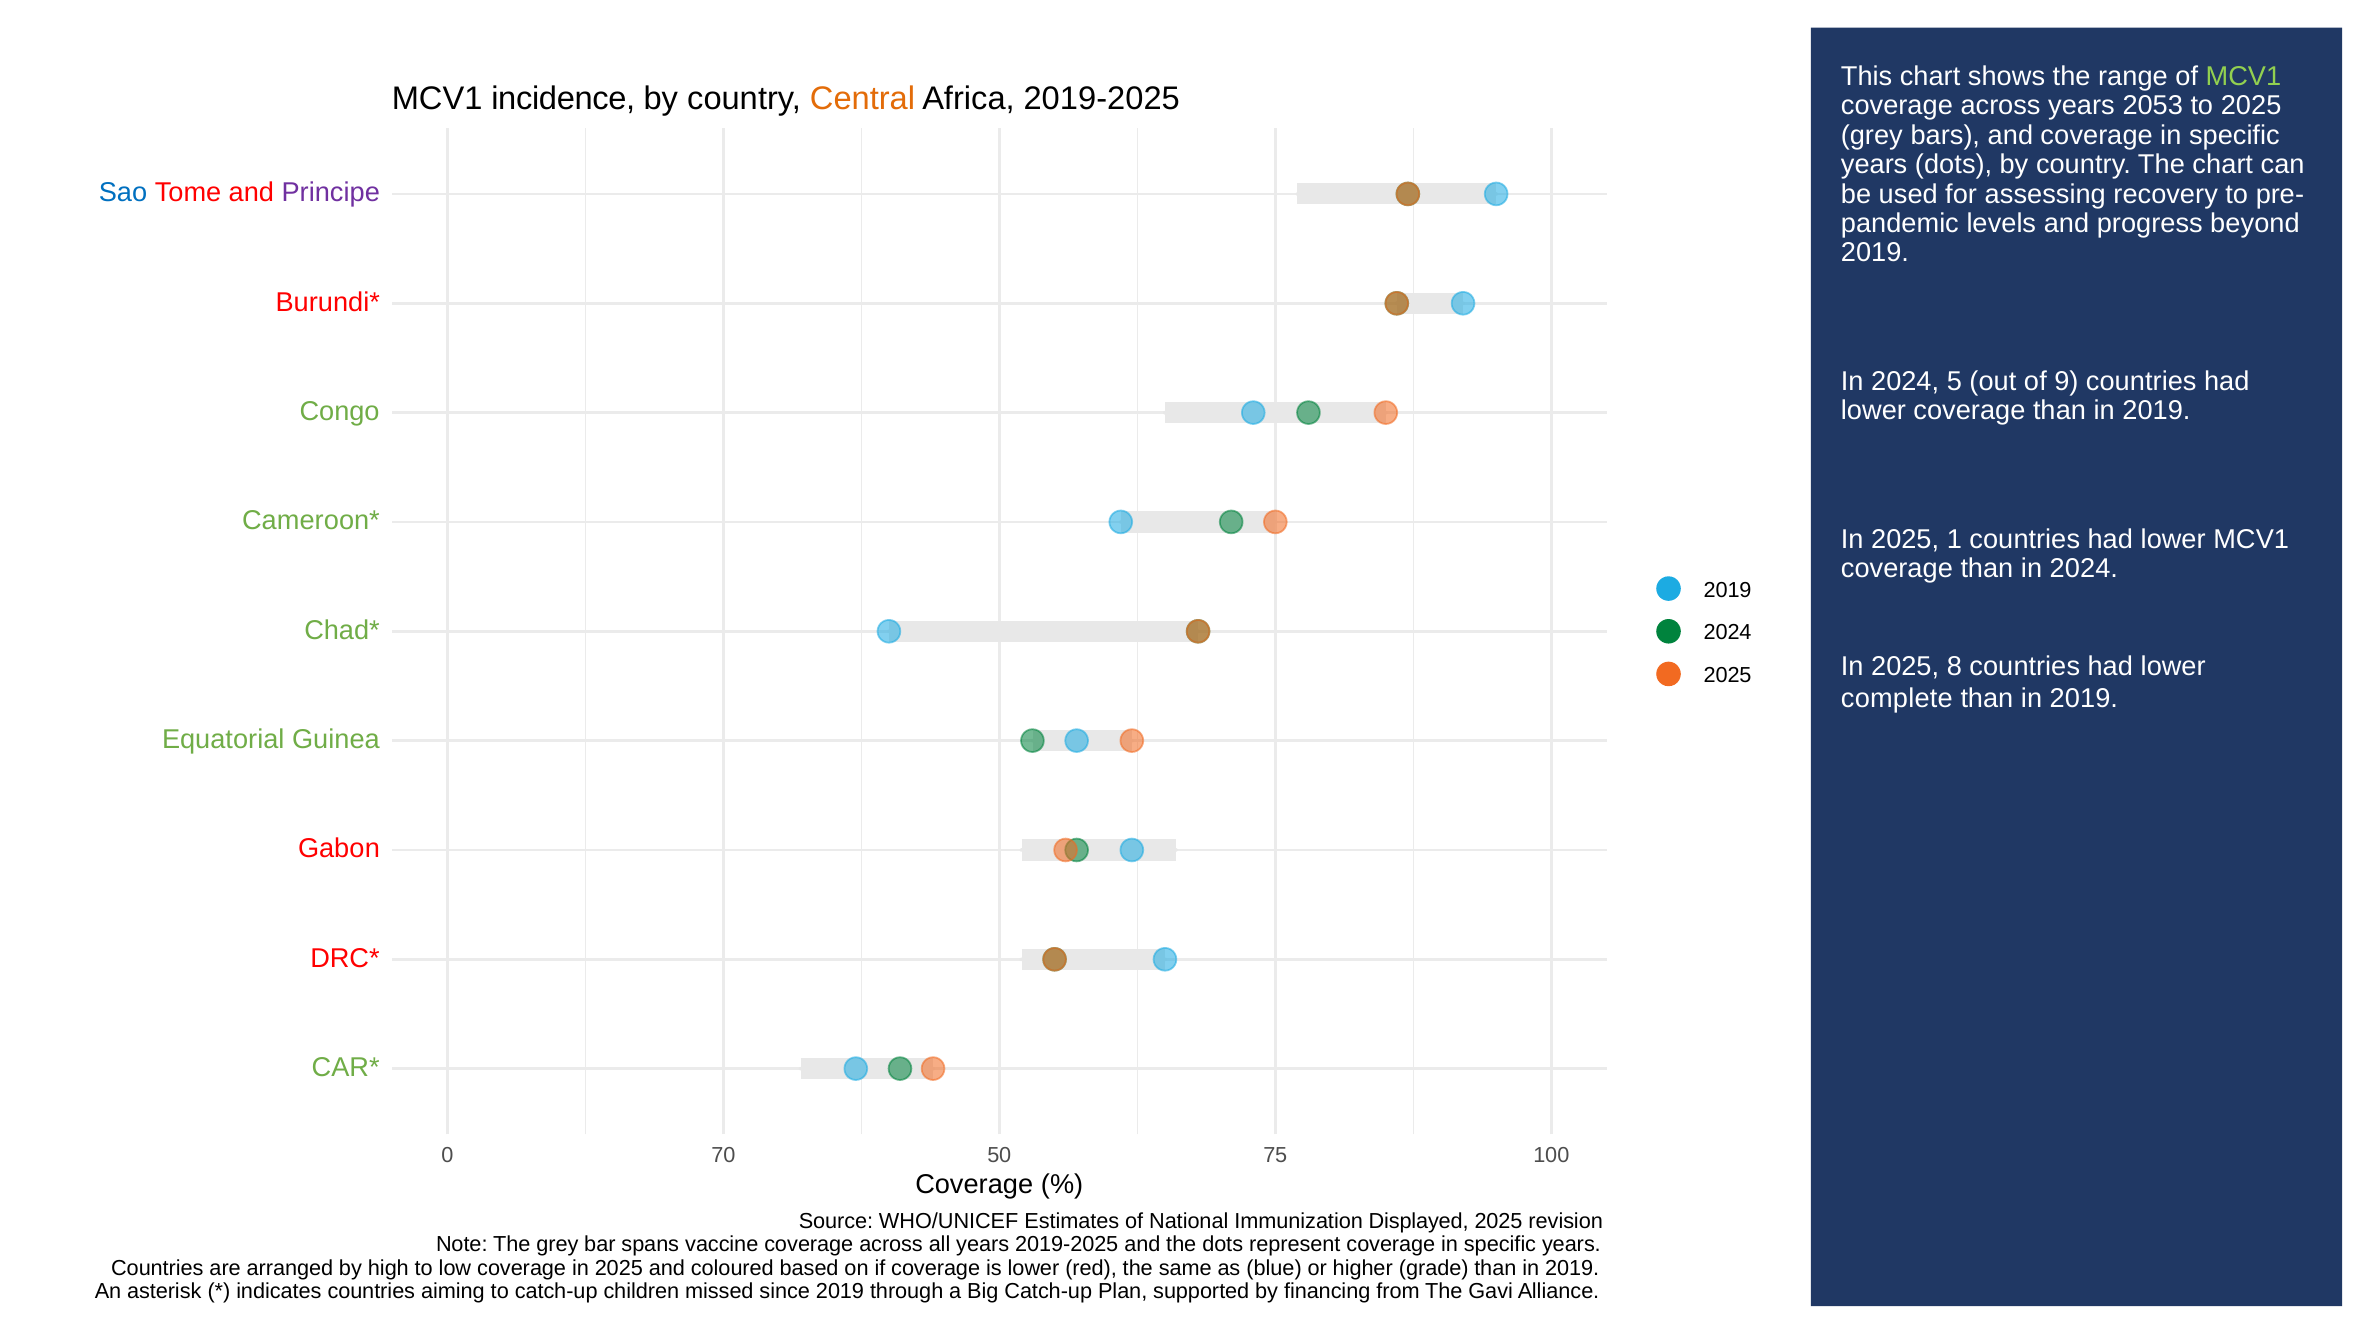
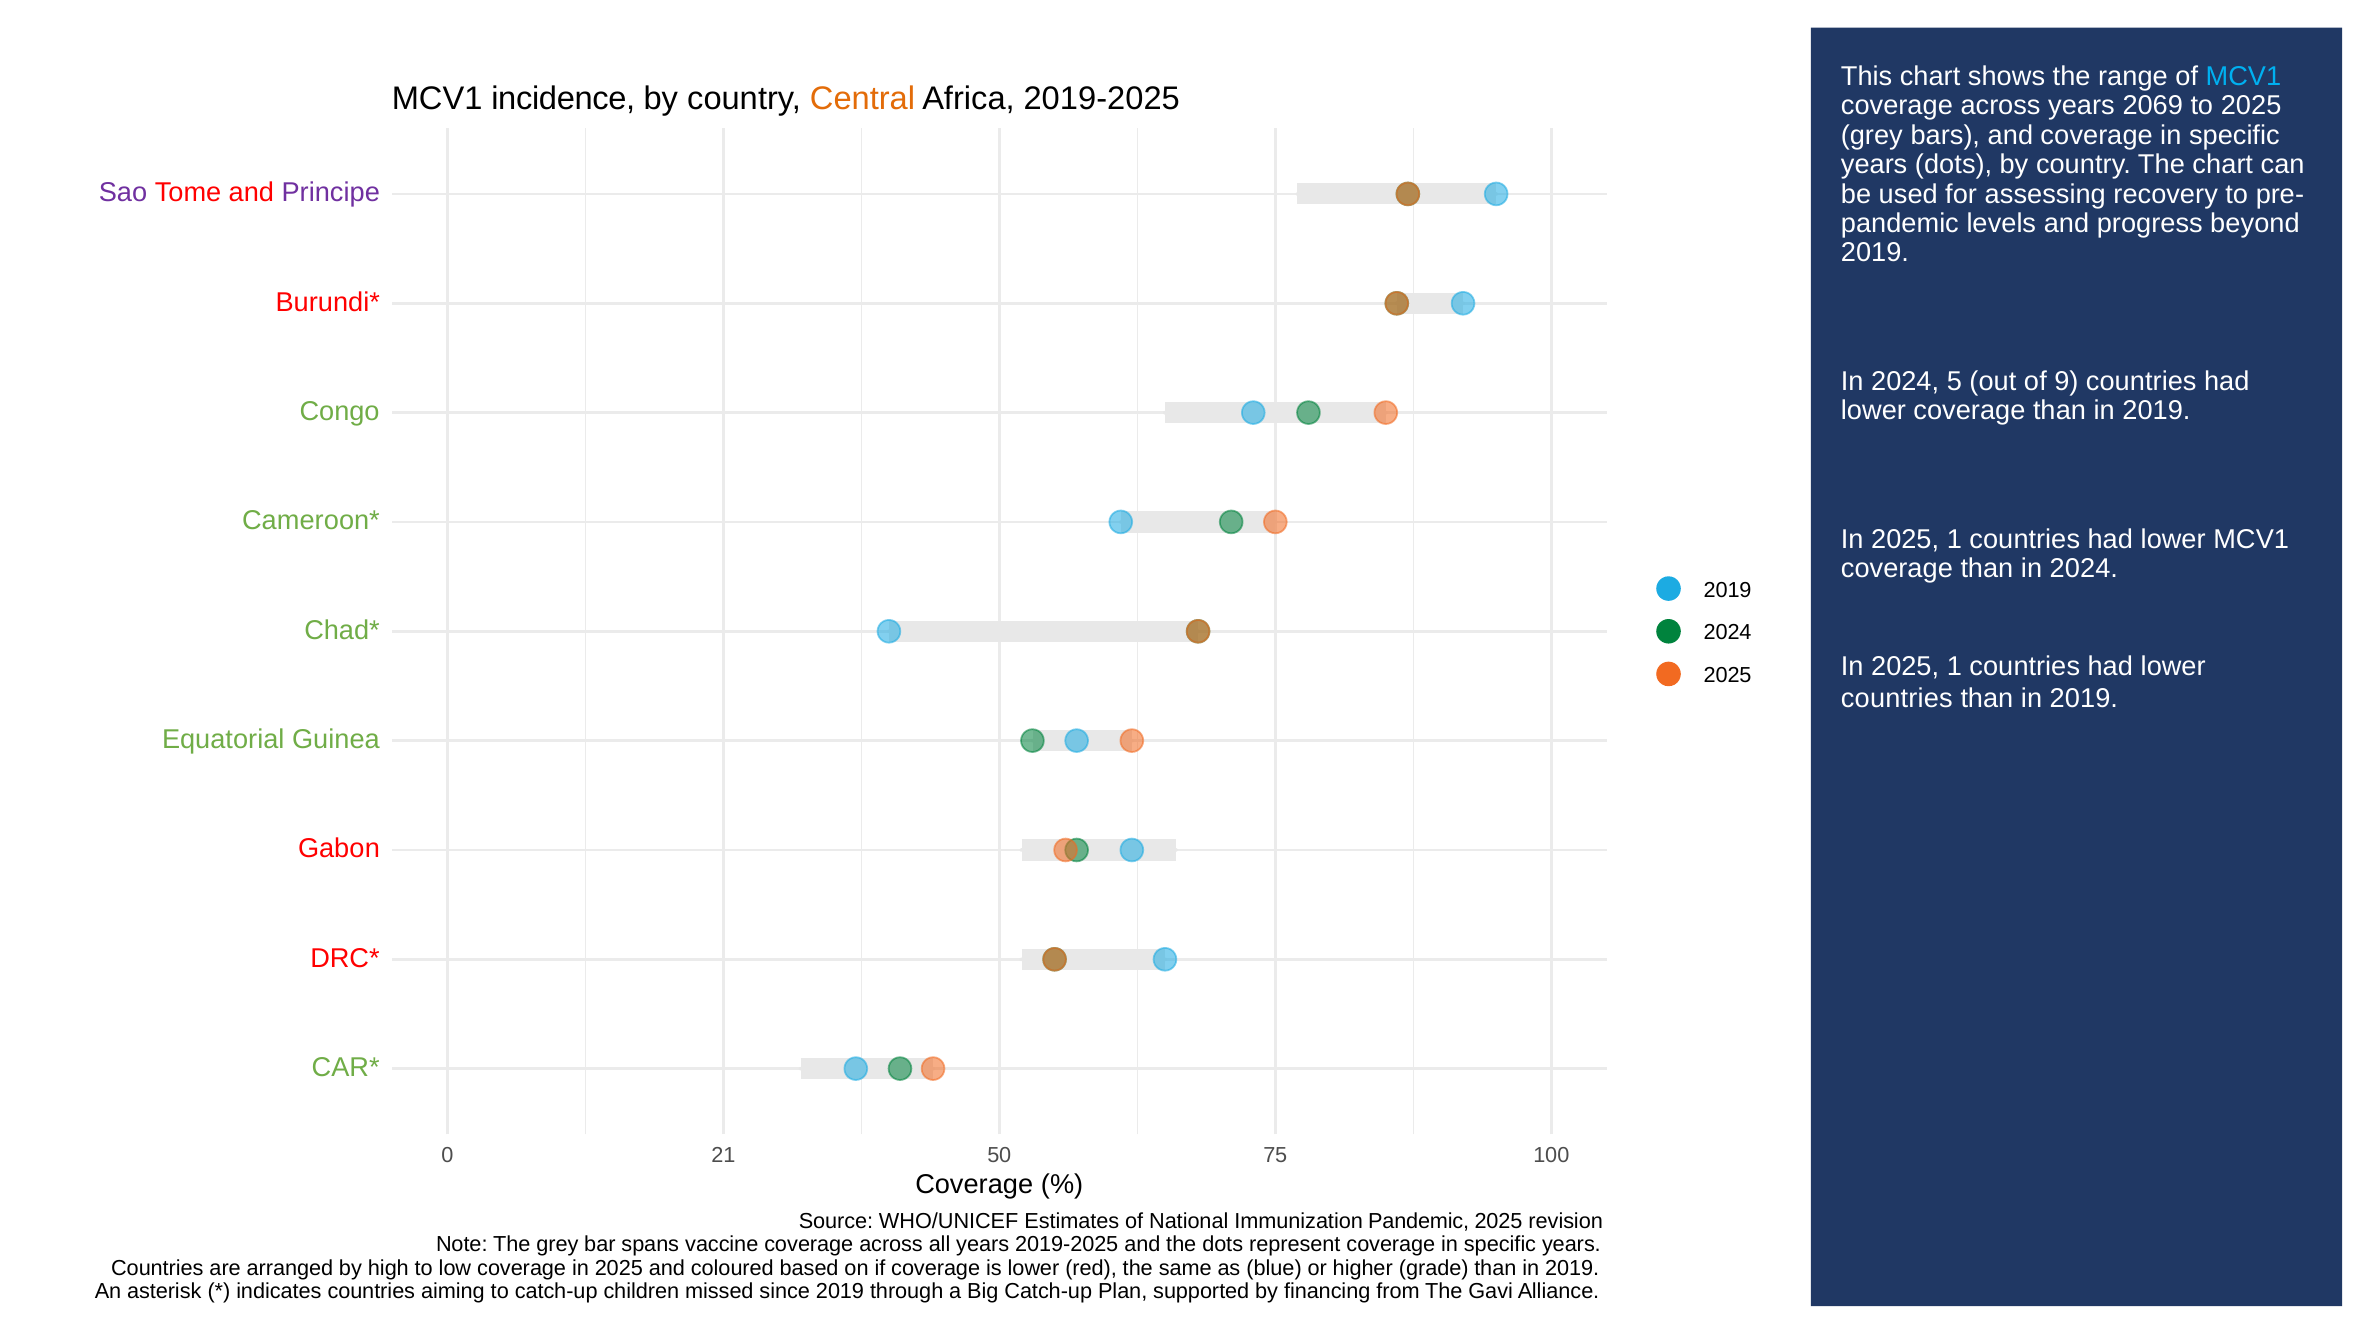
MCV1 colour: light green -> light blue (2243, 77)
2053: 2053 -> 2069 (2153, 106)
Sao colour: blue -> purple (123, 193)
8: 8 -> 1 (1955, 666)
complete: complete -> countries (1897, 699)
70: 70 -> 21 (723, 1156)
Immunization Displayed: Displayed -> Pandemic (1419, 1222)
